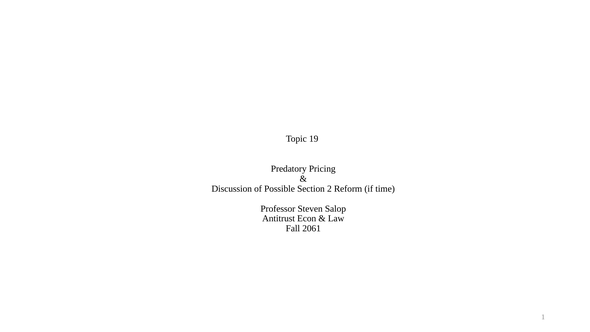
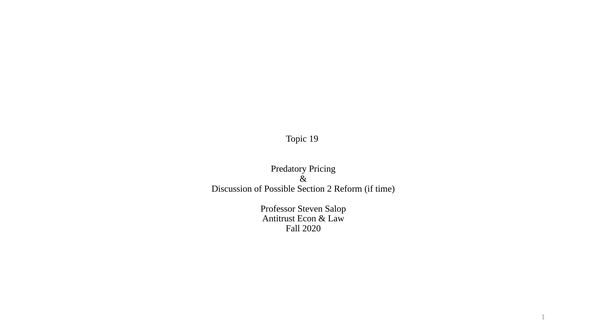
2061: 2061 -> 2020 (312, 228)
